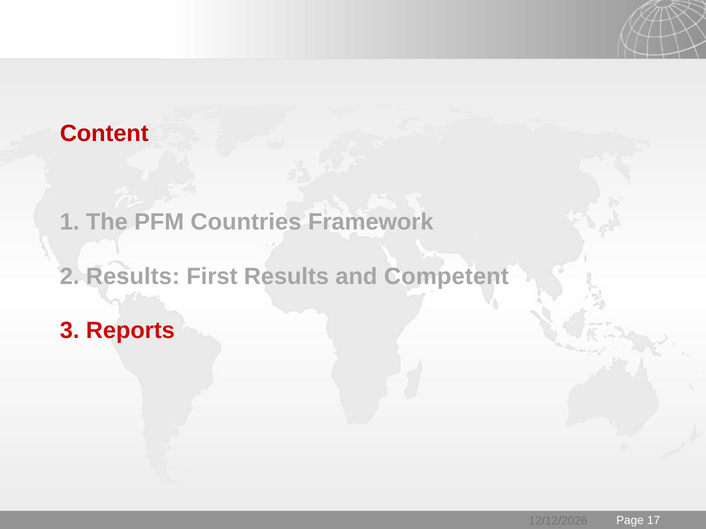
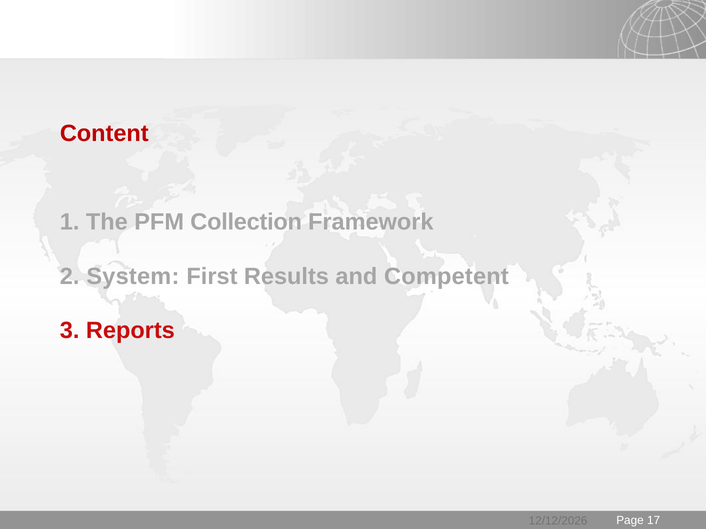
Countries: Countries -> Collection (246, 222)
2 Results: Results -> System (133, 277)
